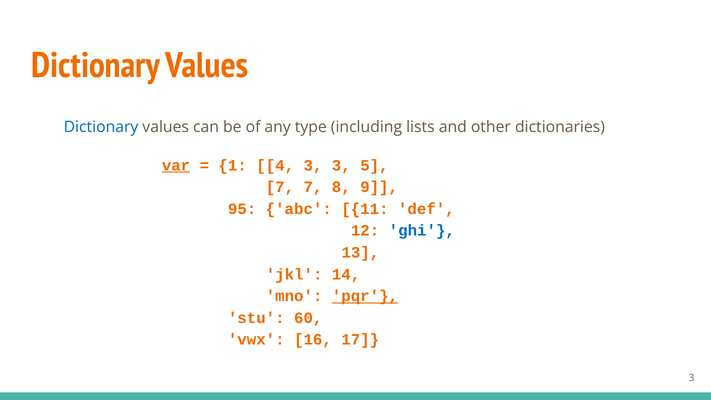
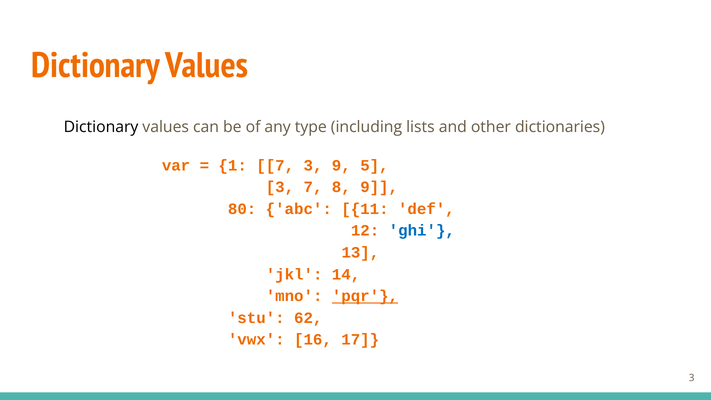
Dictionary colour: blue -> black (101, 127)
var underline: present -> none (176, 165)
1 4: 4 -> 7 (275, 165)
3 3: 3 -> 9 (341, 165)
7: 7 -> 3 (280, 187)
95: 95 -> 80 (242, 209)
60: 60 -> 62 (308, 318)
